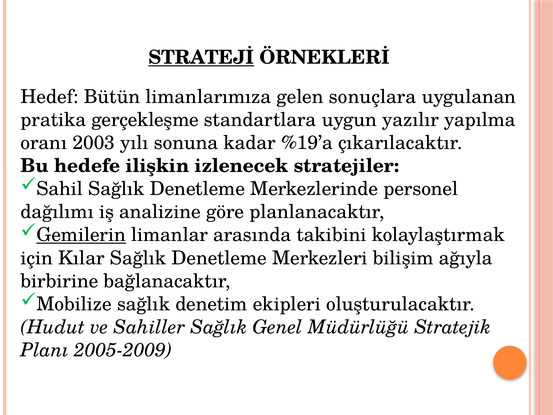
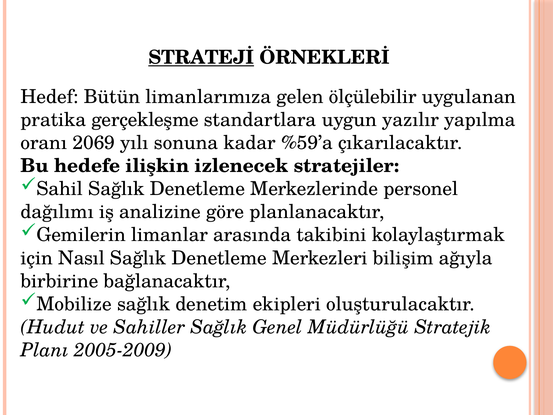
sonuçlara: sonuçlara -> ölçülebilir (373, 97)
2003: 2003 -> 2069 (94, 143)
%19’a: %19’a -> %59’a (307, 143)
Gemilerin underline: present -> none (81, 235)
Kılar: Kılar -> Nasıl (82, 258)
